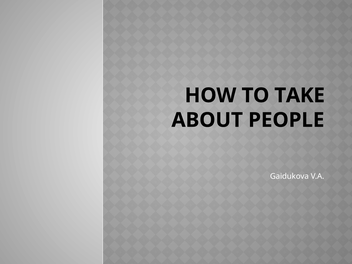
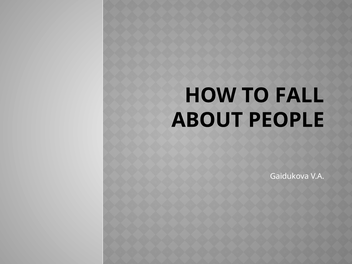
TAKE: TAKE -> FALL (299, 95)
